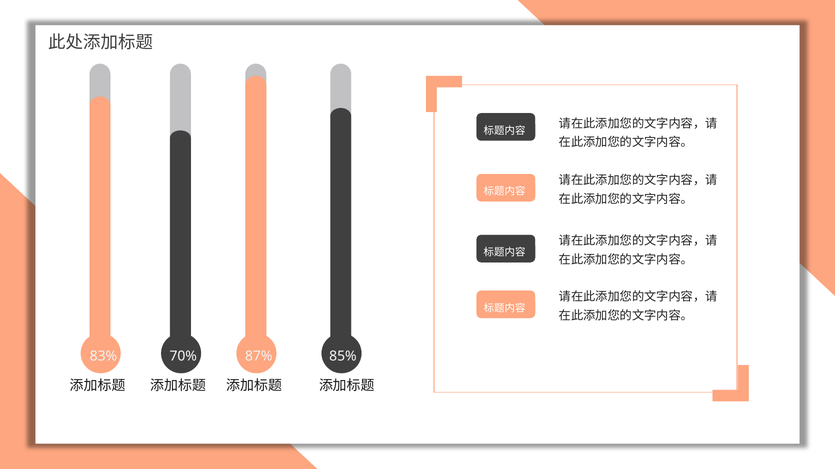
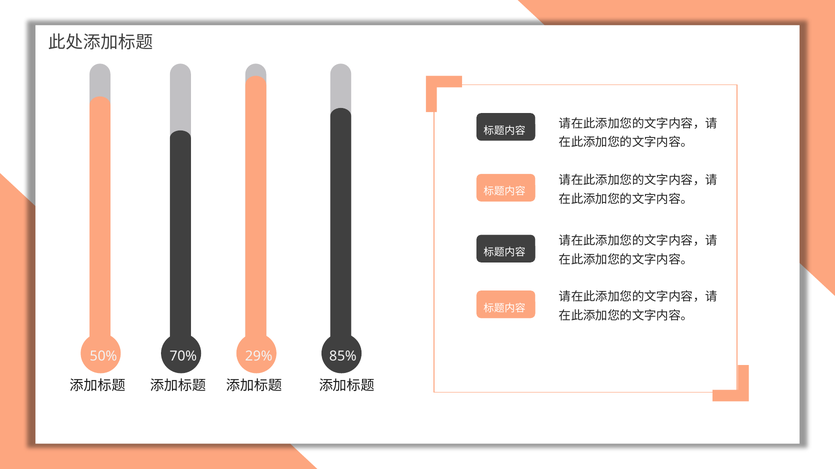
83%: 83% -> 50% (103, 357)
87%: 87% -> 29% (259, 357)
